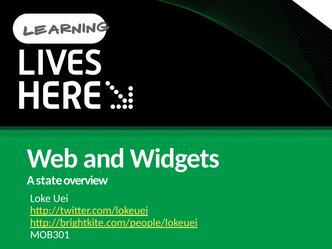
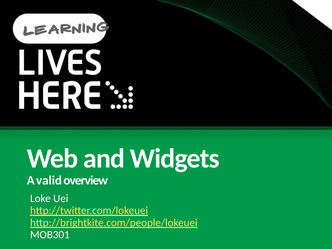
state: state -> valid (49, 180)
